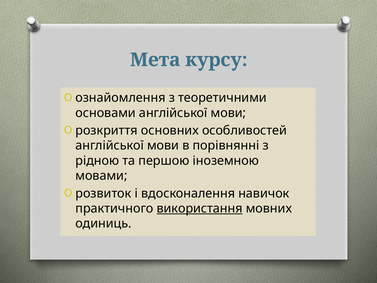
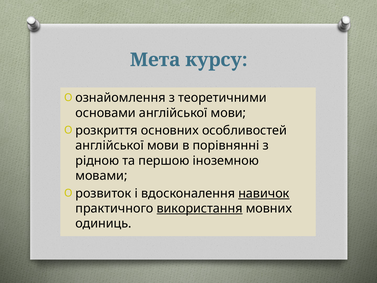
навичок underline: none -> present (264, 193)
